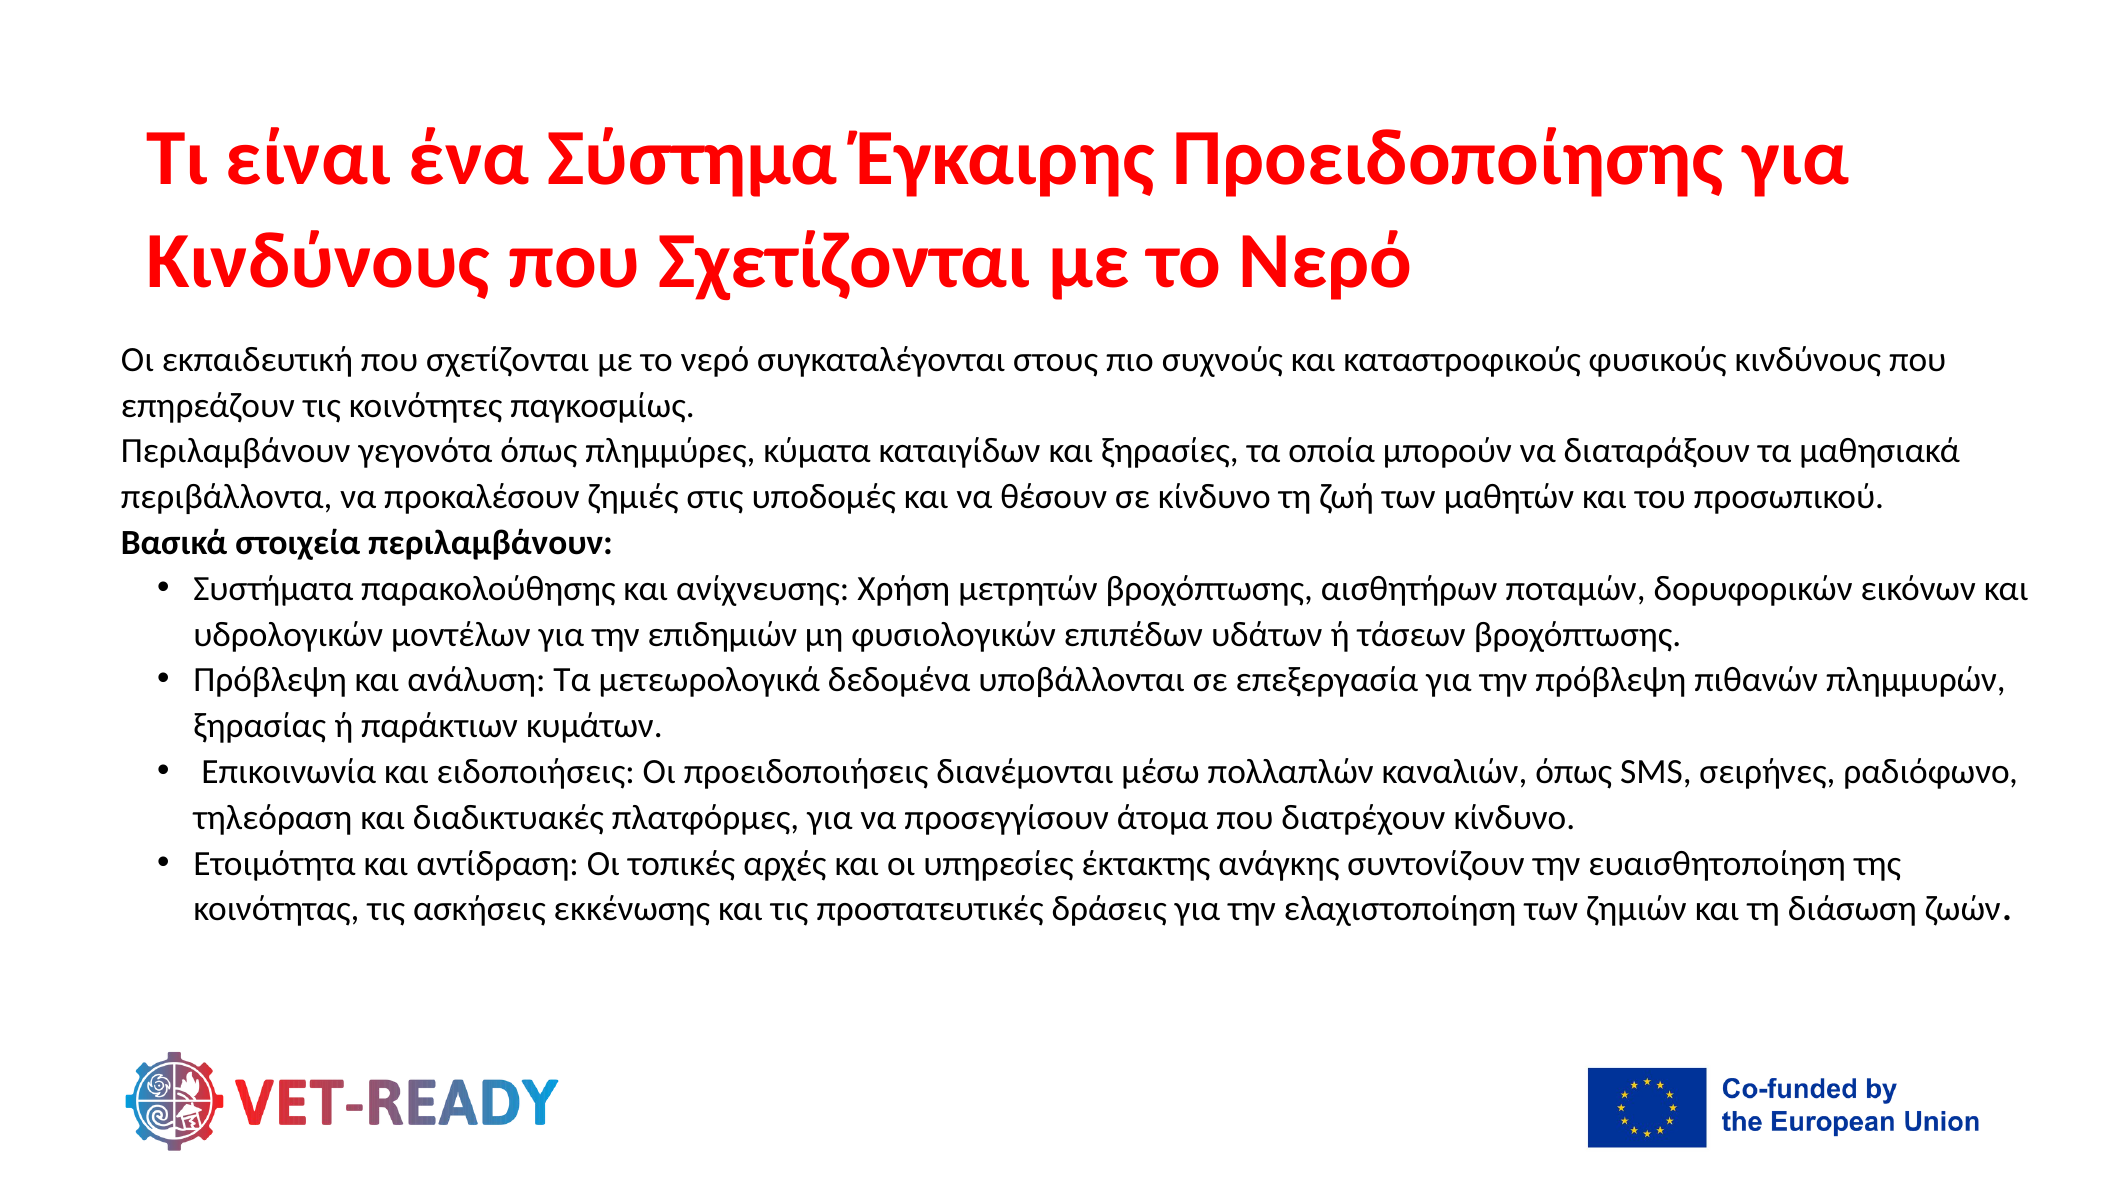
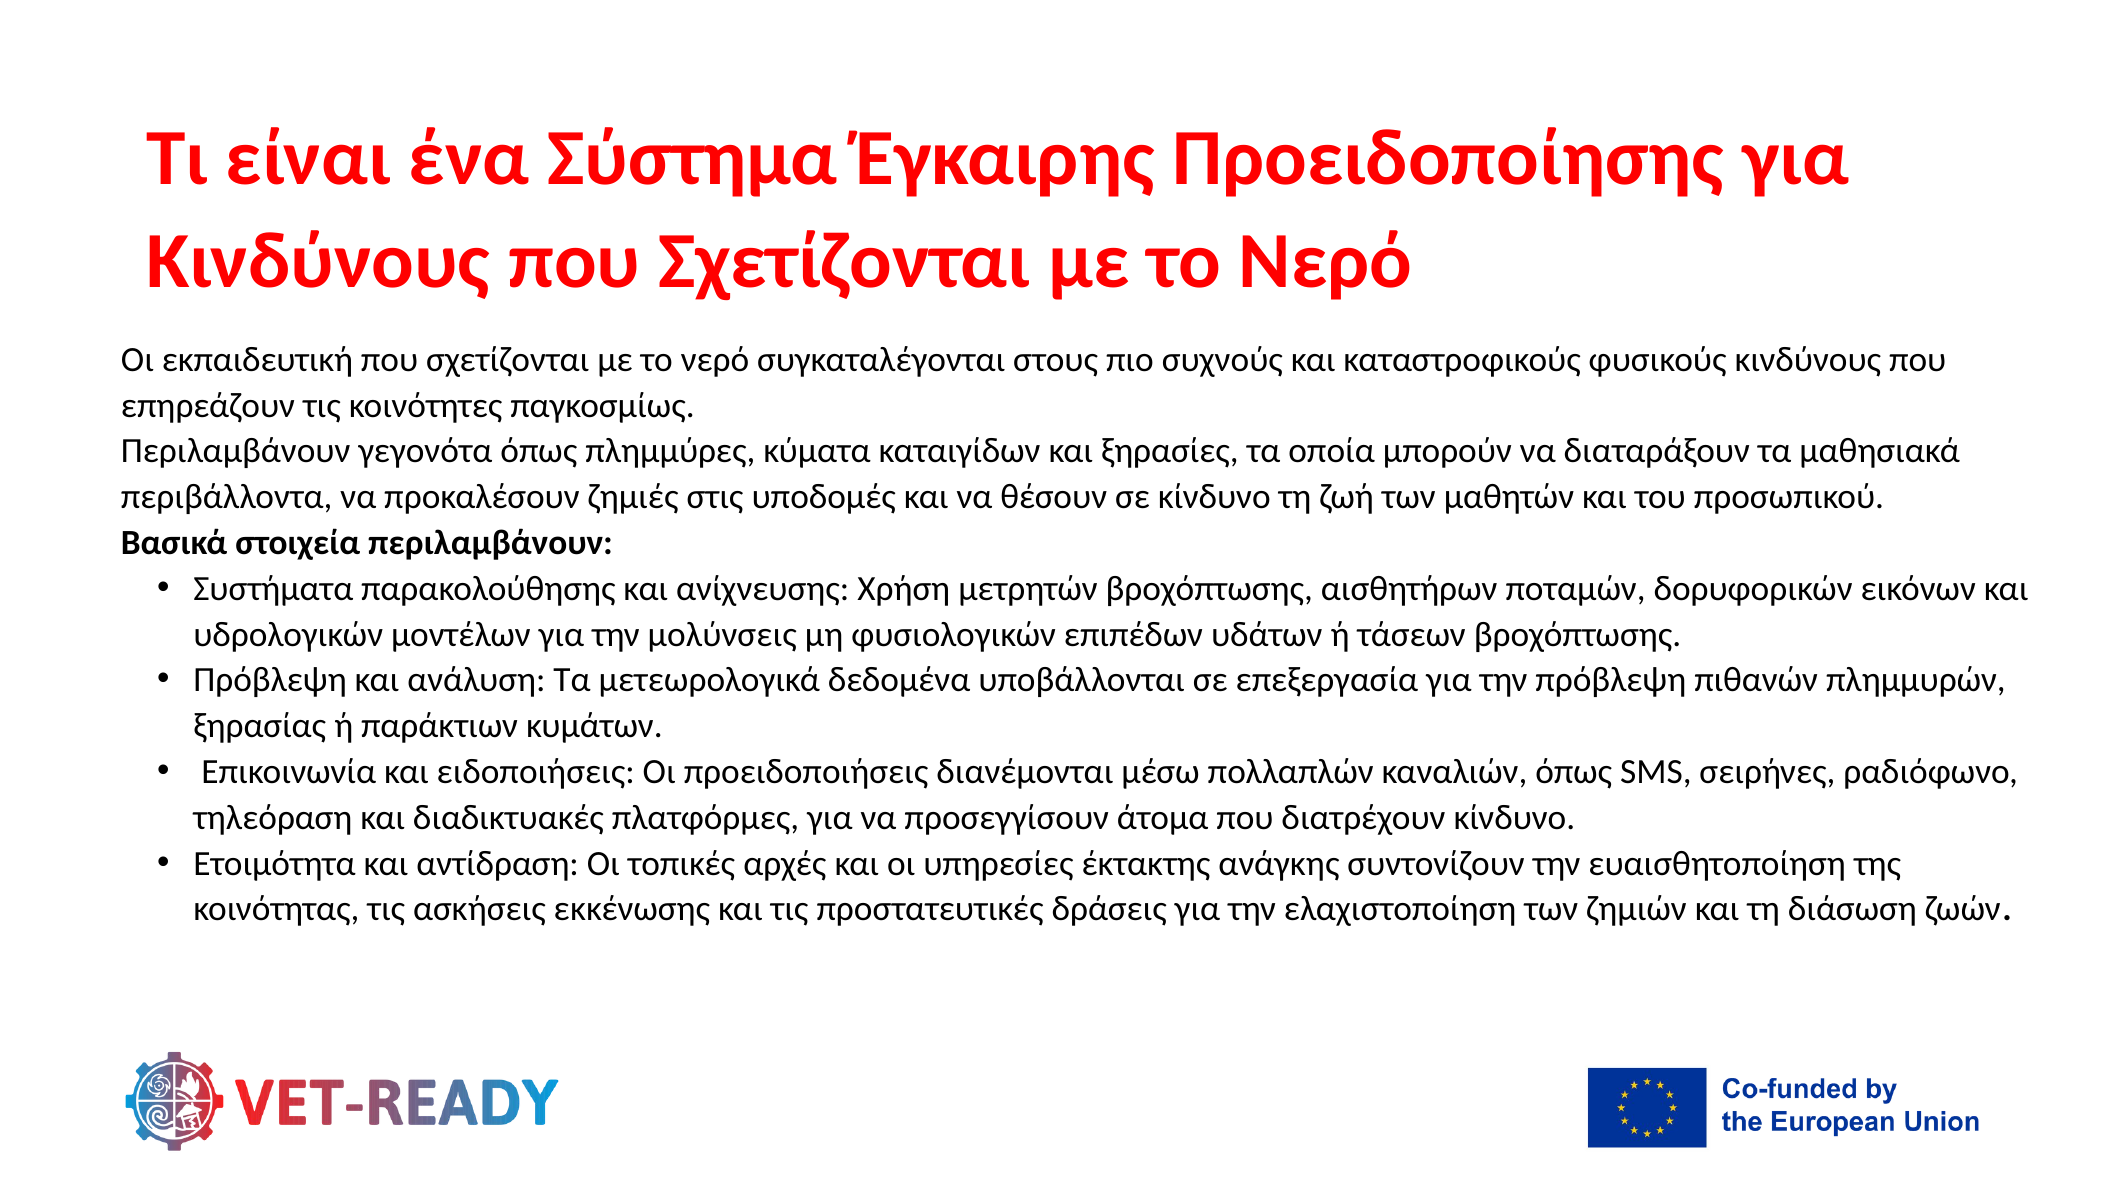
επιδημιών: επιδημιών -> μολύνσεις (722, 634)
